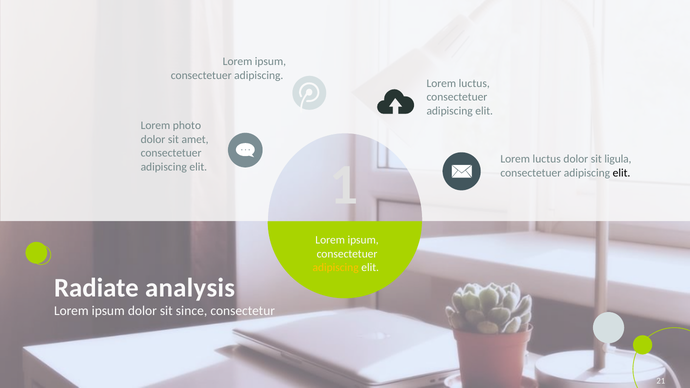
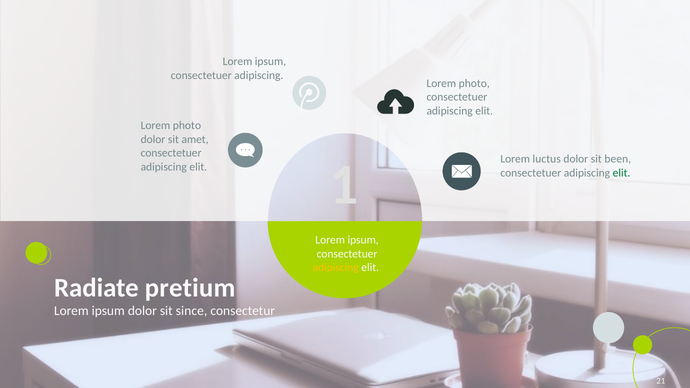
luctus: luctus -> photo (474, 83)
ligula: ligula -> been (618, 159)
elit colour: black -> green (622, 173)
analysis: analysis -> pretium (190, 288)
